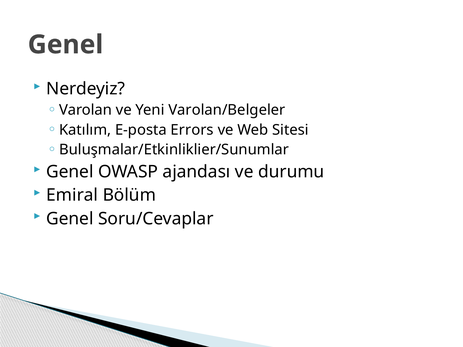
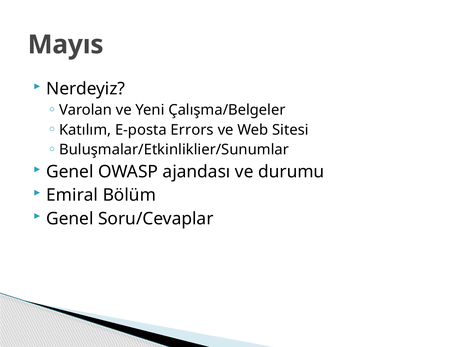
Genel: Genel -> Mayıs (66, 45)
Varolan/Belgeler: Varolan/Belgeler -> Çalışma/Belgeler (227, 110)
